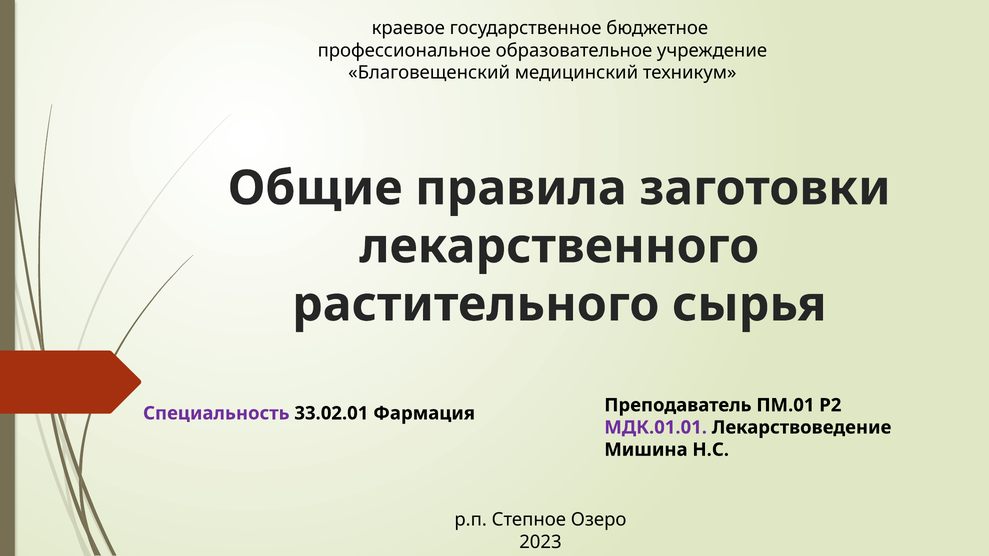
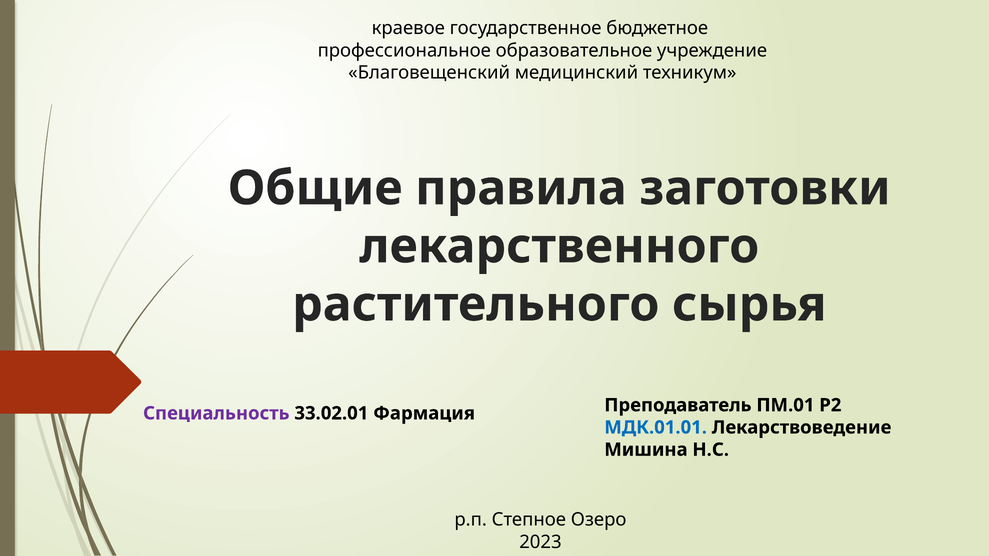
МДК.01.01 colour: purple -> blue (656, 428)
